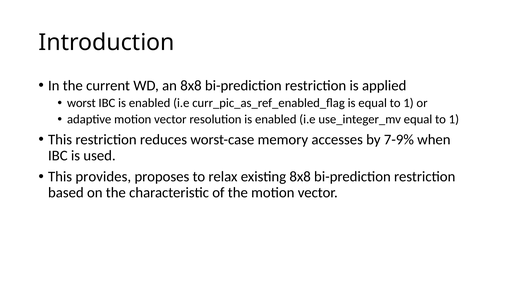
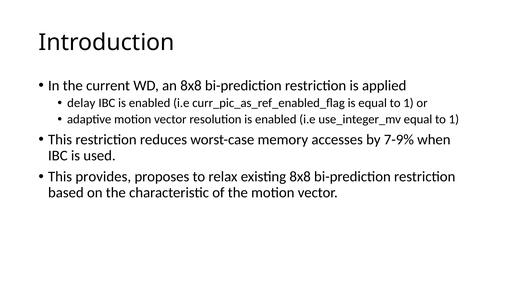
worst: worst -> delay (81, 103)
